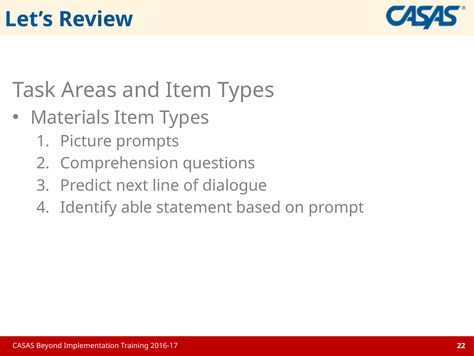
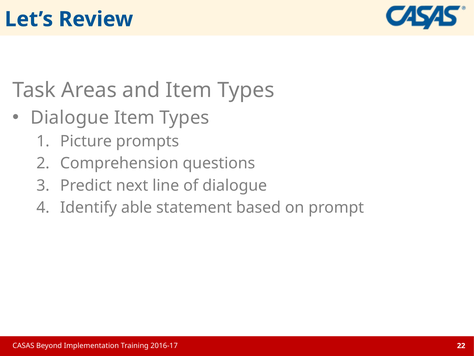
Materials: Materials -> Dialogue (70, 117)
